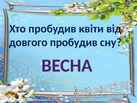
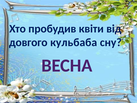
довгого пробудив: пробудив -> кульбаба (74, 42)
